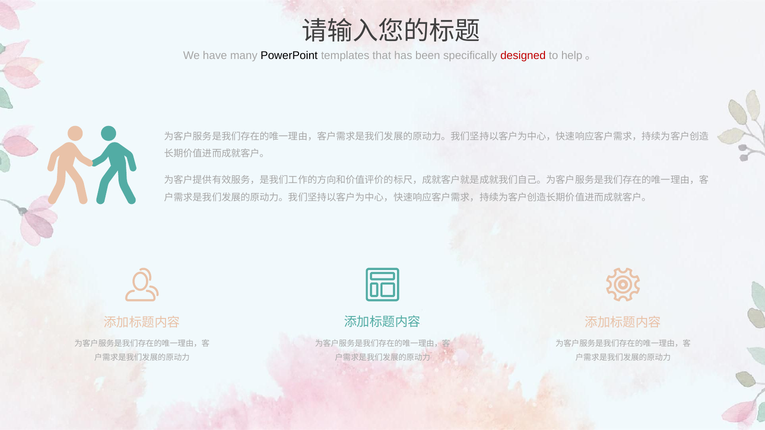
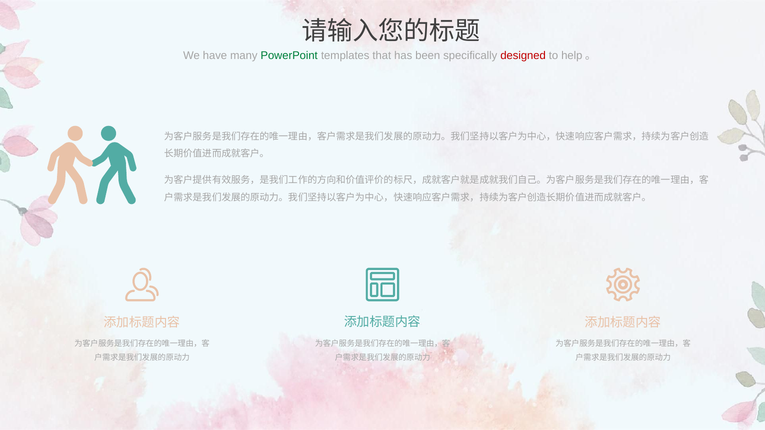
PowerPoint colour: black -> green (289, 55)
